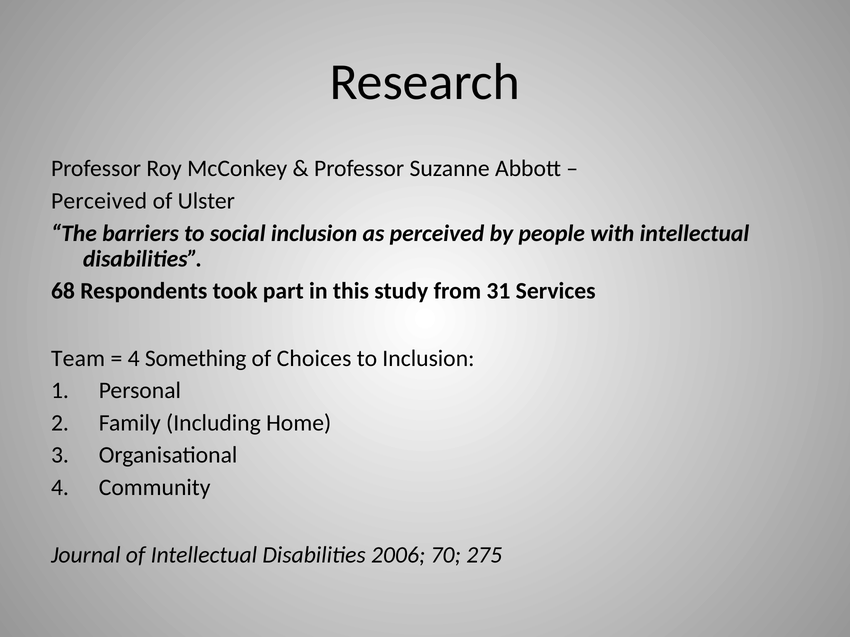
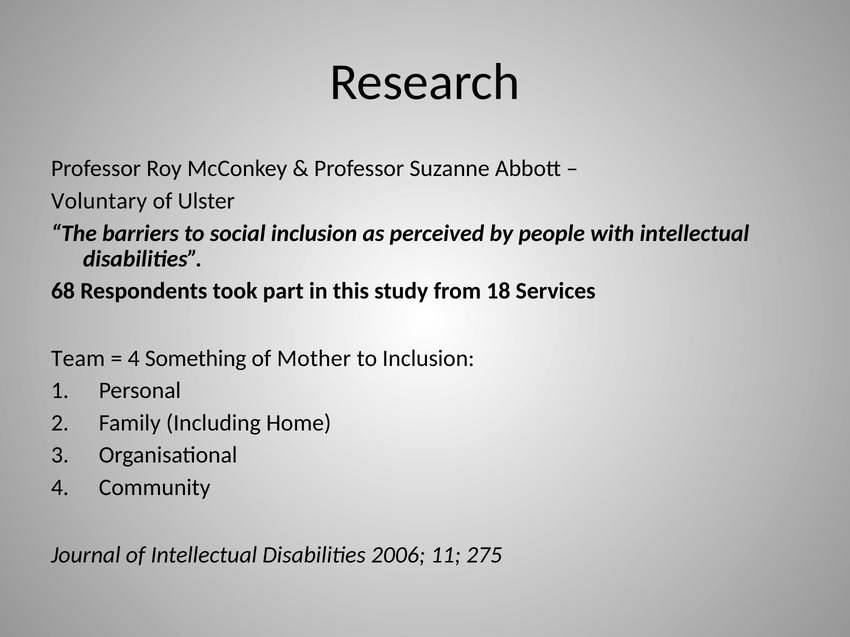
Perceived: Perceived -> Voluntary (99, 201)
31: 31 -> 18 (498, 291)
Choices: Choices -> Mother (314, 359)
70: 70 -> 11 (446, 555)
